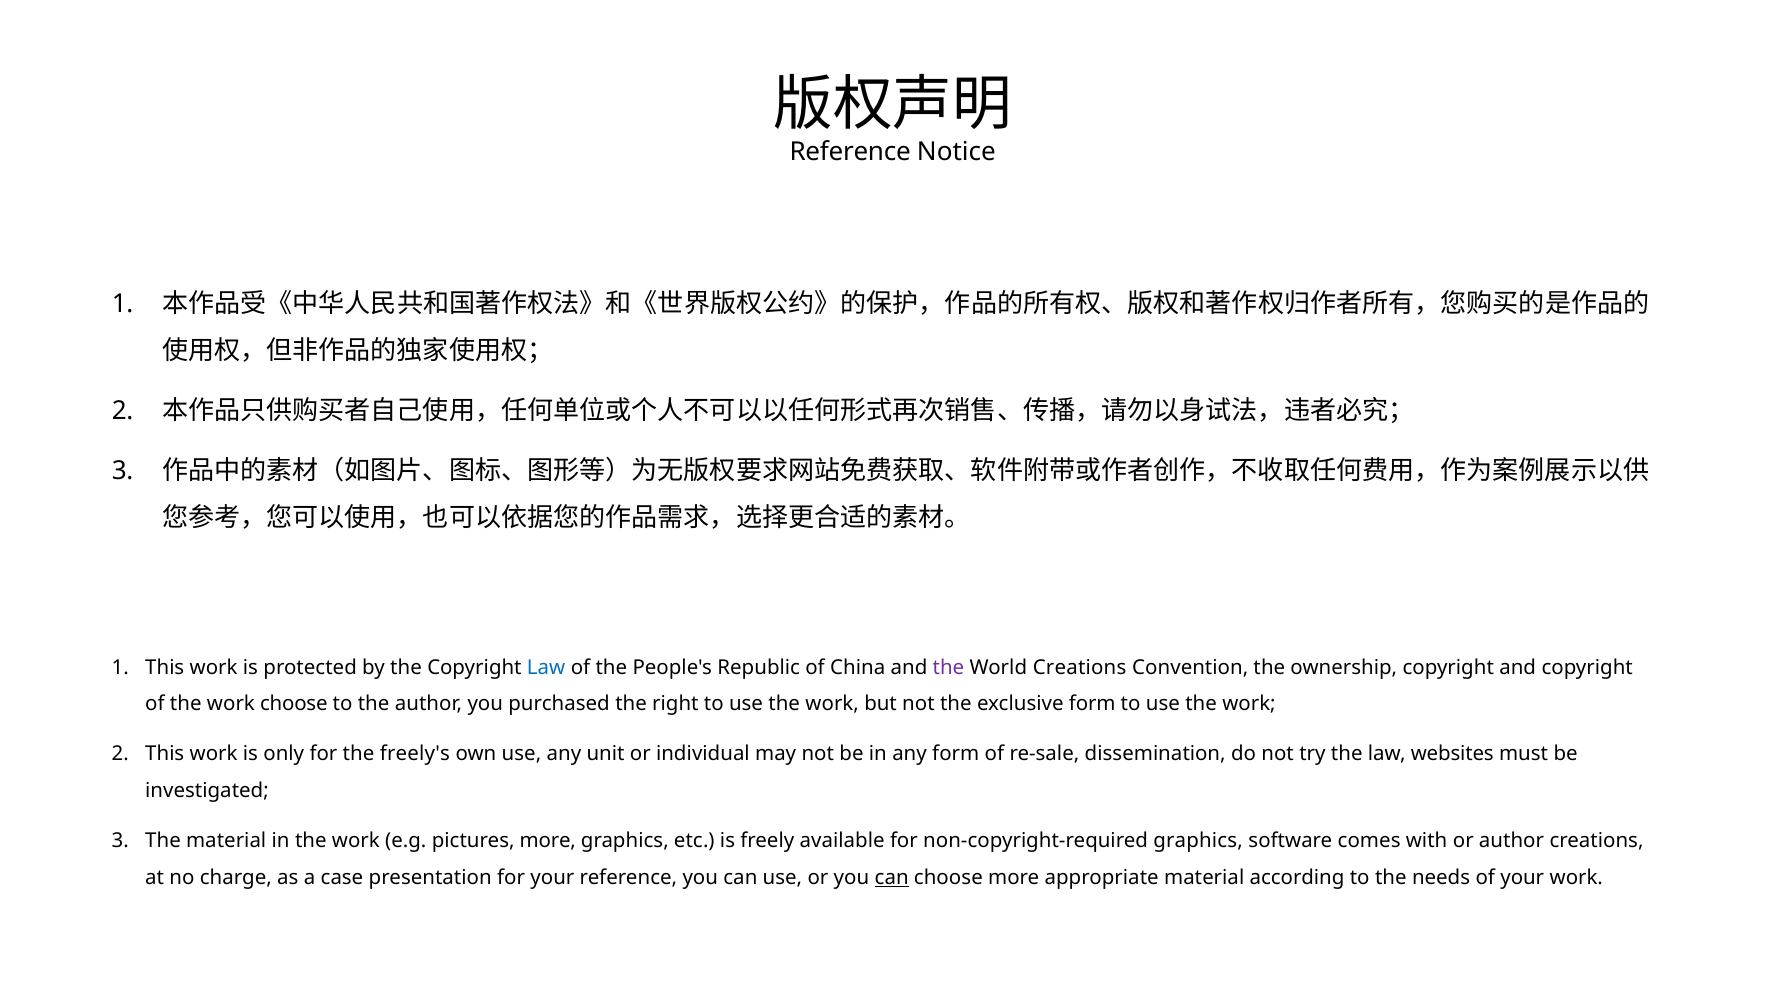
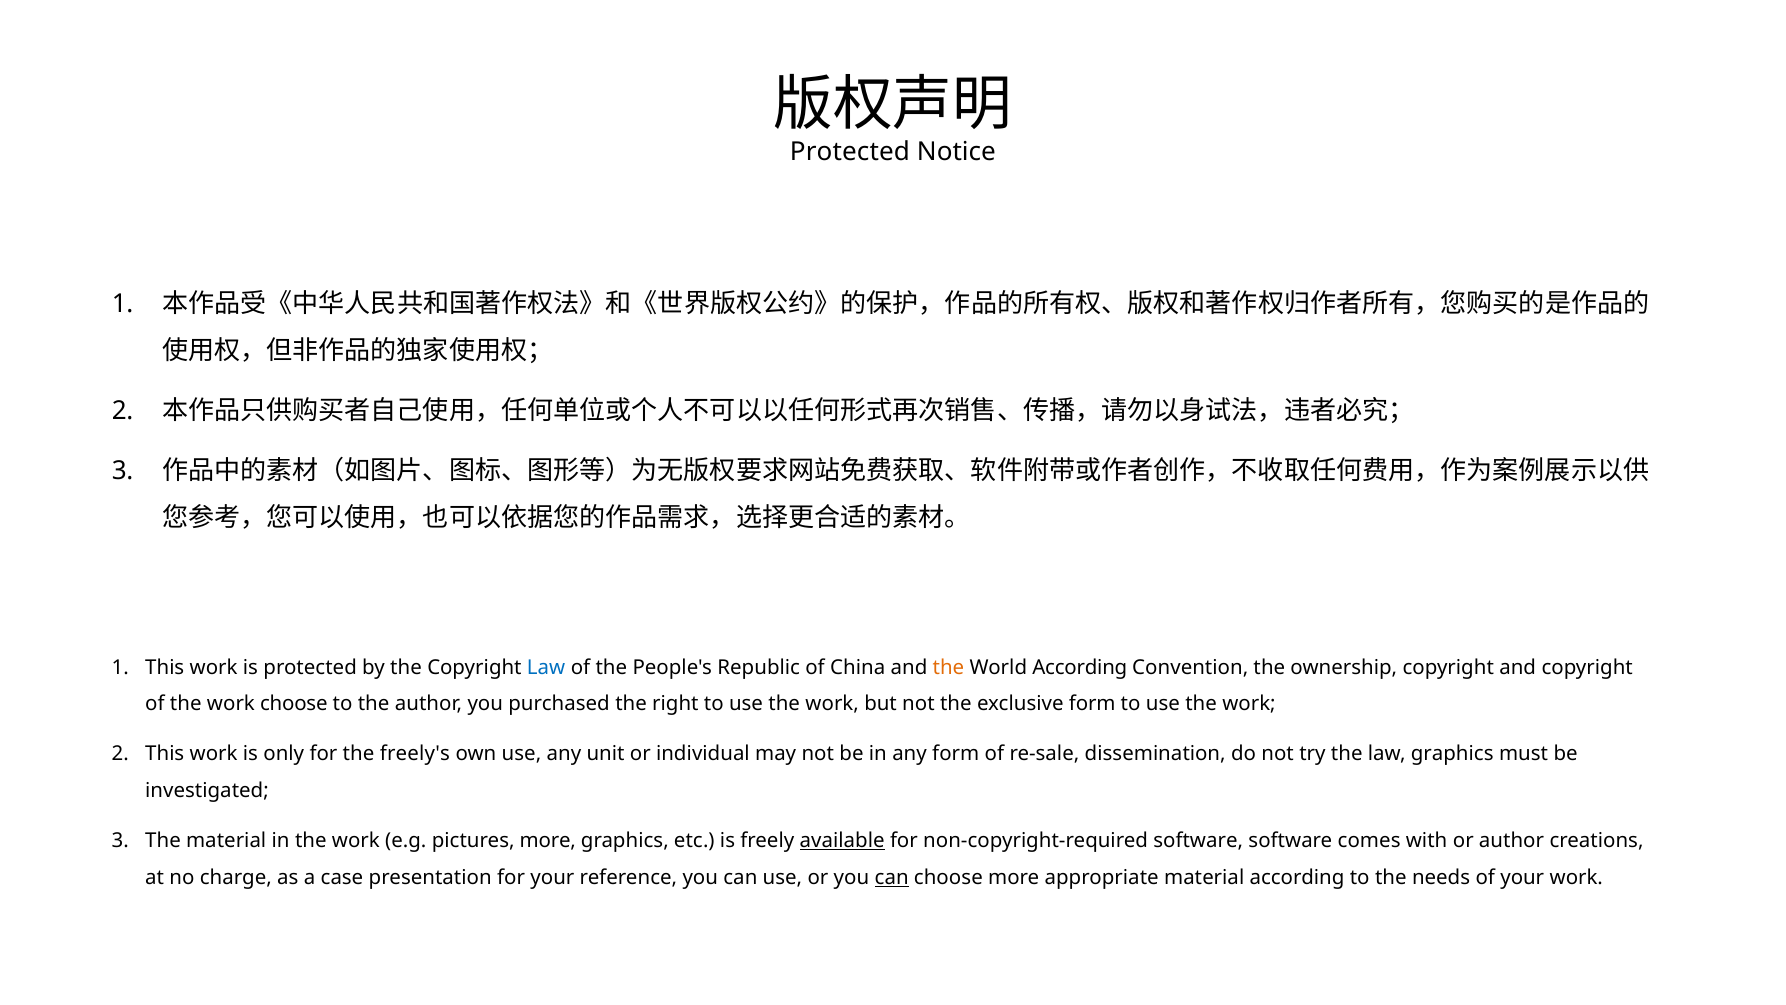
Reference: Reference -> Protected (850, 152)
the colour: purple -> orange (948, 667)
World Creations: Creations -> According (1080, 667)
law websites: websites -> graphics (1452, 754)
available underline: none -> present (842, 841)
non-copyright-required graphics: graphics -> software (1198, 841)
